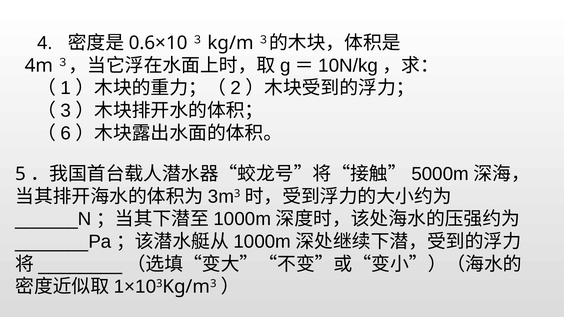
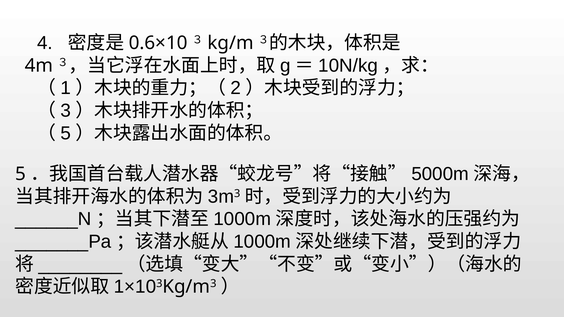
6: 6 -> 5 (66, 133)
